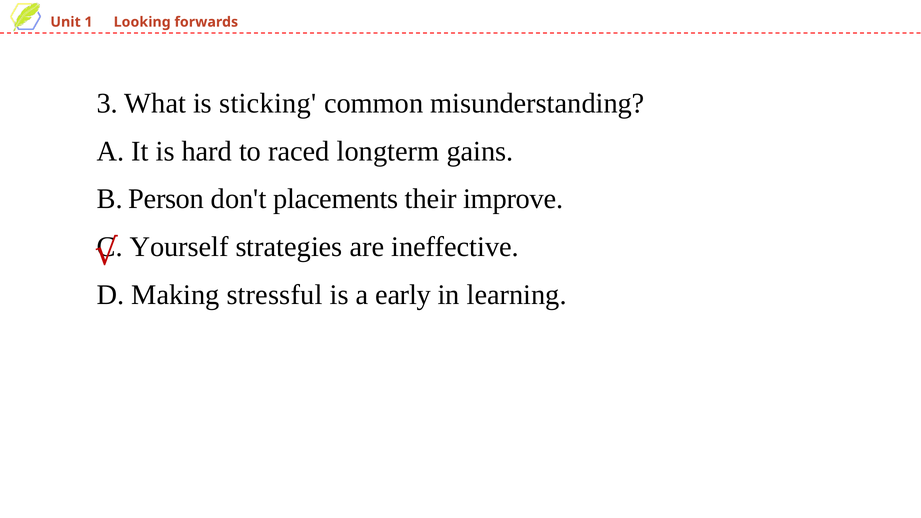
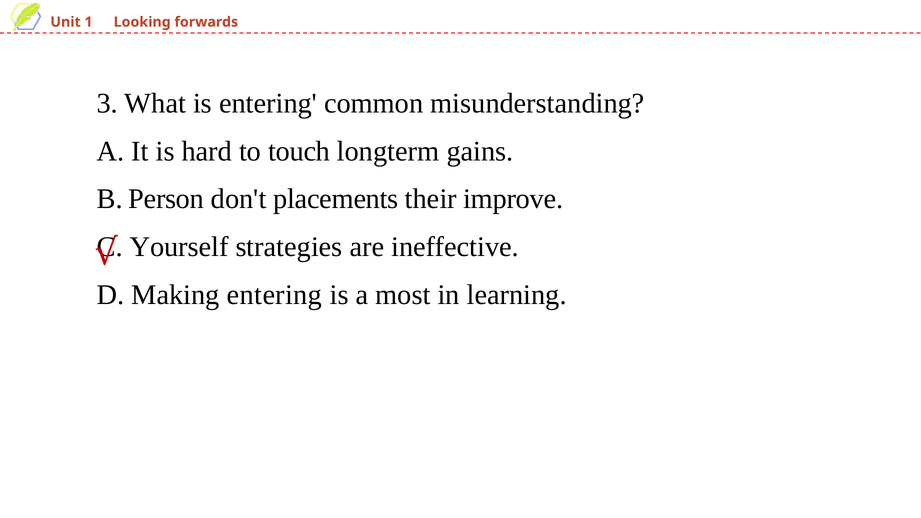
is sticking: sticking -> entering (268, 104)
raced: raced -> touch (299, 151)
Making stressful: stressful -> entering (275, 295)
early: early -> most (403, 295)
